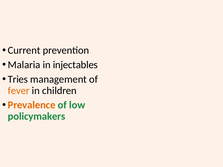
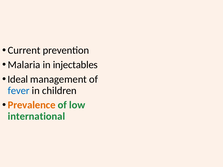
Tries: Tries -> Ideal (18, 79)
fever colour: orange -> blue (19, 91)
policymakers: policymakers -> international (36, 116)
